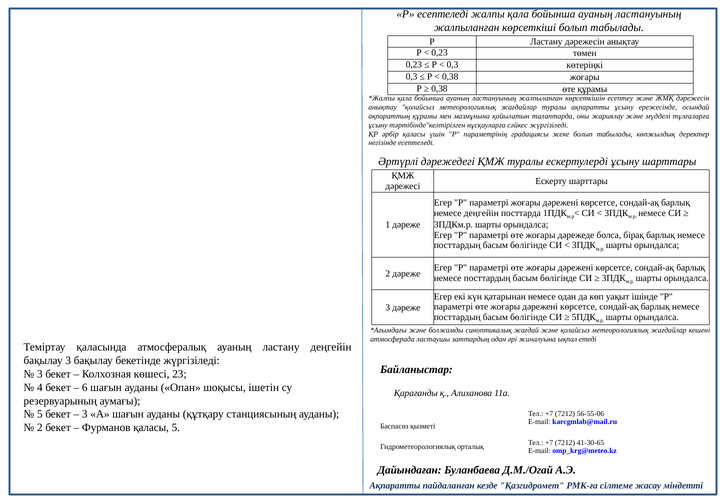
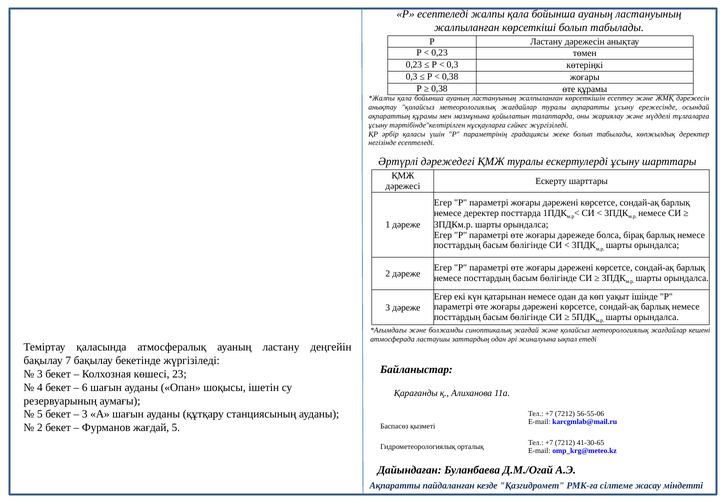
немесе деңгейін: деңгейін -> деректер (481, 213)
бақылау 3: 3 -> 7 (68, 360)
Фурманов қаласы: қаласы -> жағдай (151, 427)
